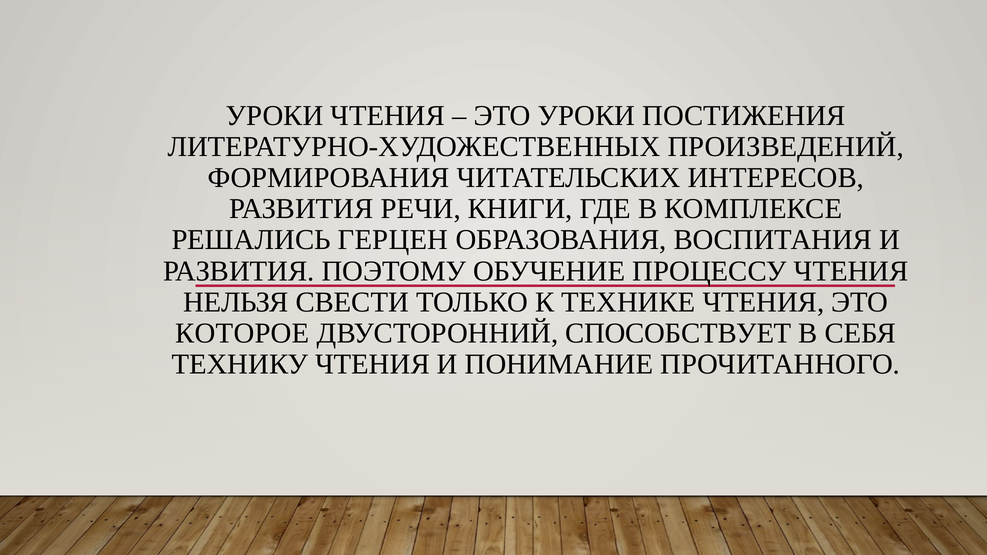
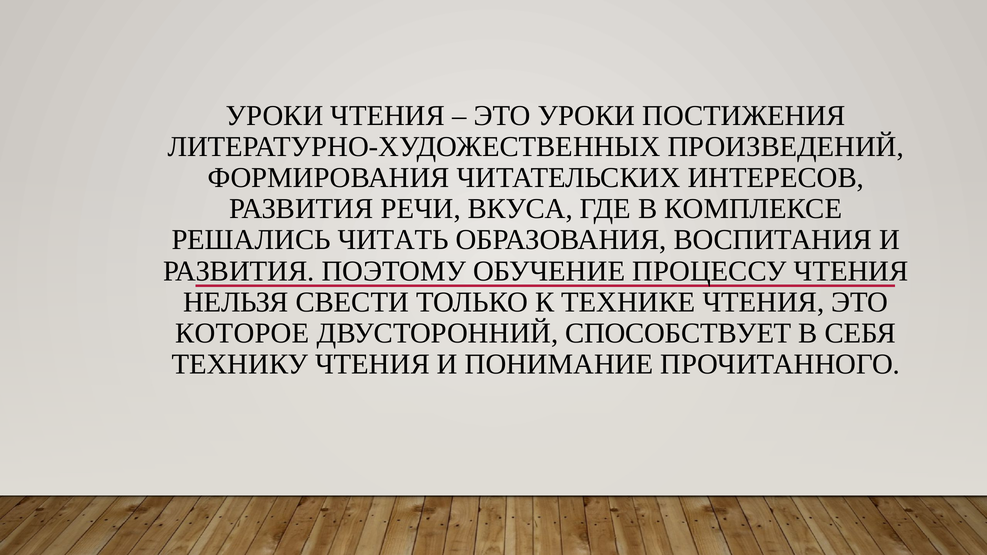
КНИГИ: КНИГИ -> ВКУСА (520, 209)
ГЕРЦЕН: ГЕРЦЕН -> ЧИТАТЬ (393, 240)
